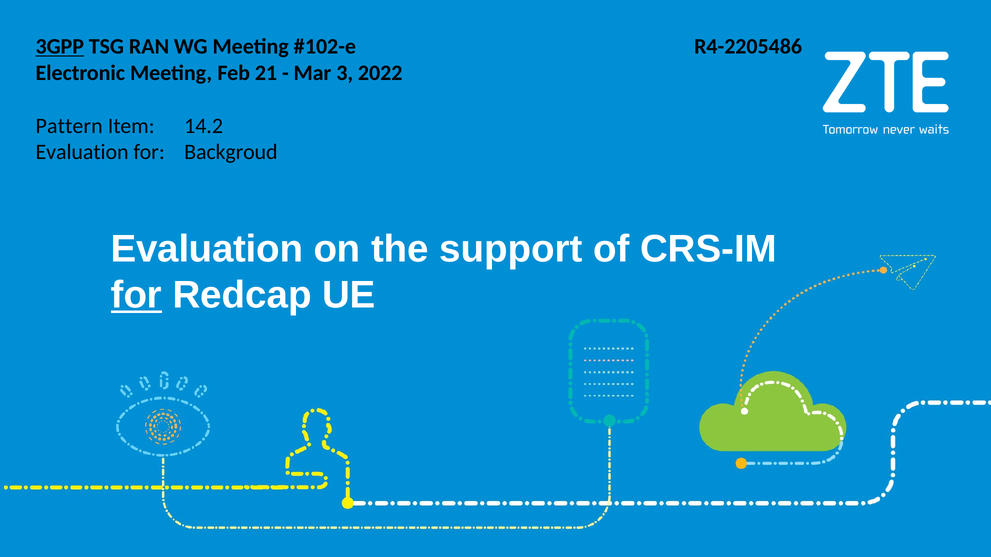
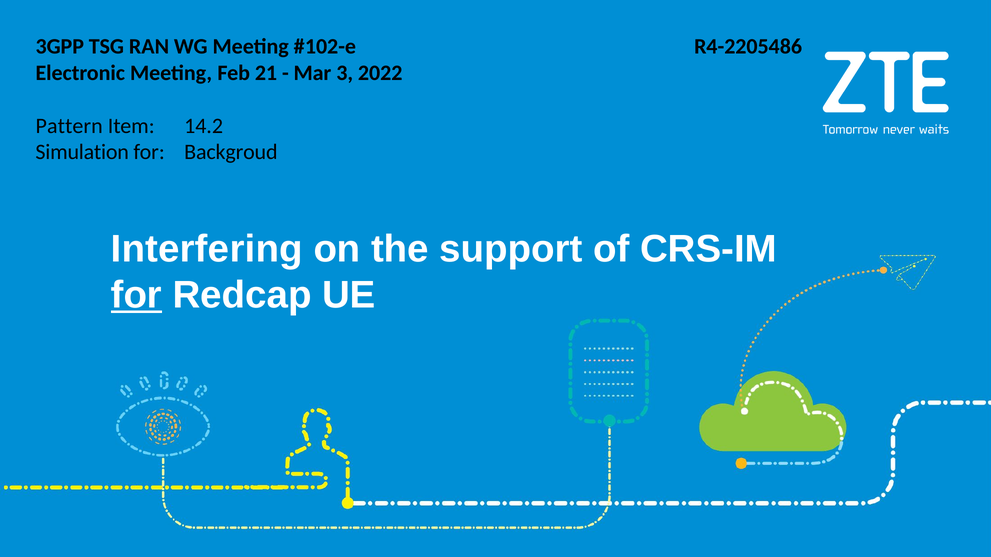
3GPP underline: present -> none (60, 47)
Evaluation: Evaluation -> Simulation (82, 152)
Evaluation: Evaluation -> Interfering (207, 249)
